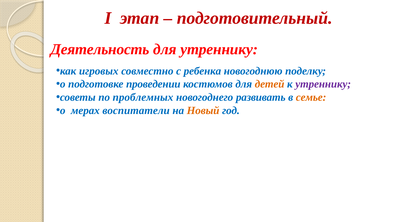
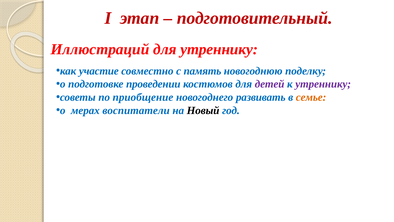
Деятельность: Деятельность -> Иллюстраций (100, 49)
игровых: игровых -> участие (99, 71)
ребенка: ребенка -> память (202, 71)
детей colour: orange -> purple (270, 84)
проблемных: проблемных -> приобщение (143, 97)
Новый colour: orange -> black (203, 110)
